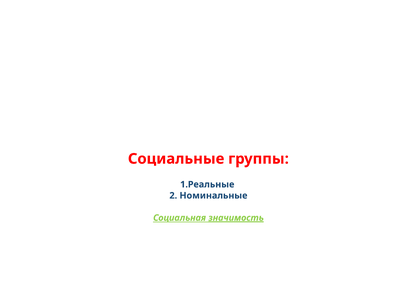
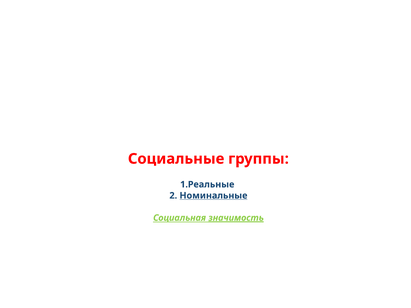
Номинальные underline: none -> present (213, 196)
